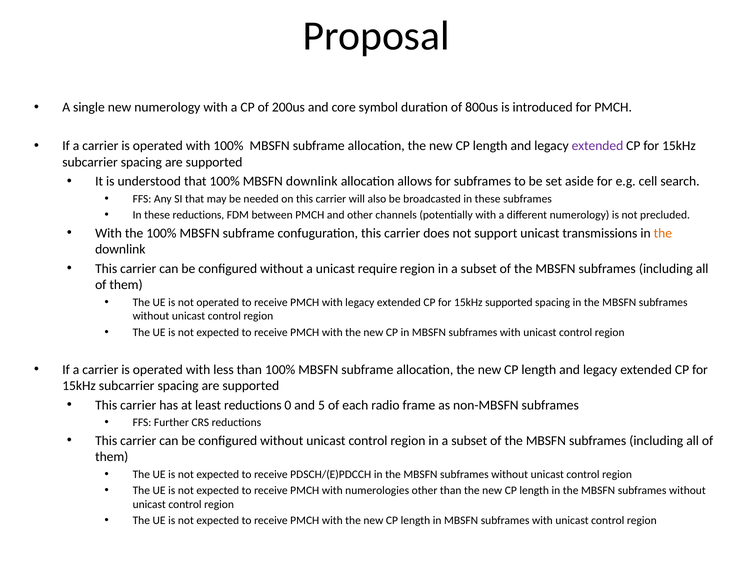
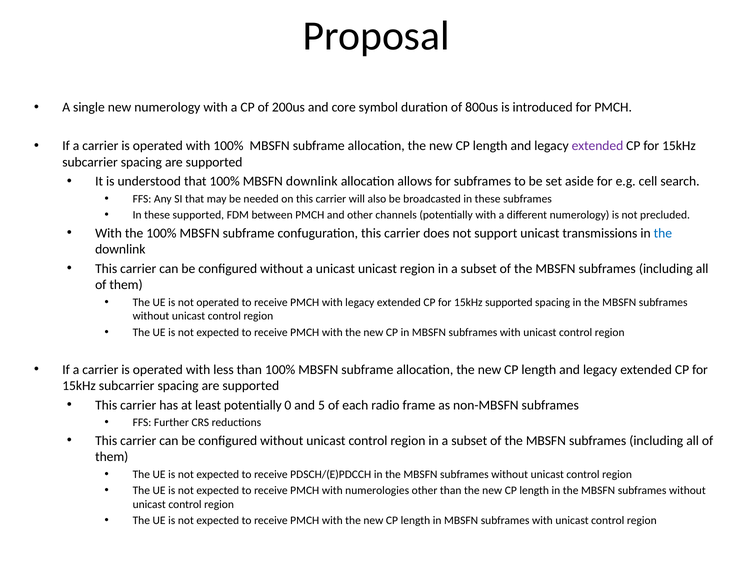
these reductions: reductions -> supported (198, 215)
the colour: orange -> blue (663, 233)
unicast require: require -> unicast (378, 269)
least reductions: reductions -> potentially (253, 405)
